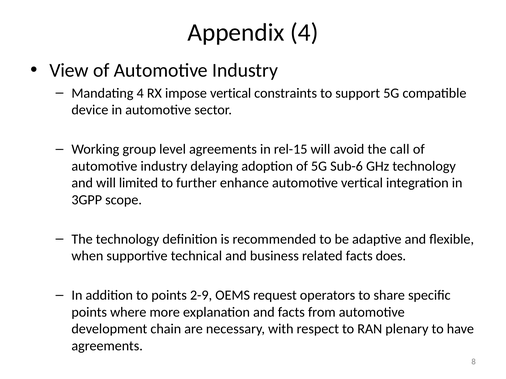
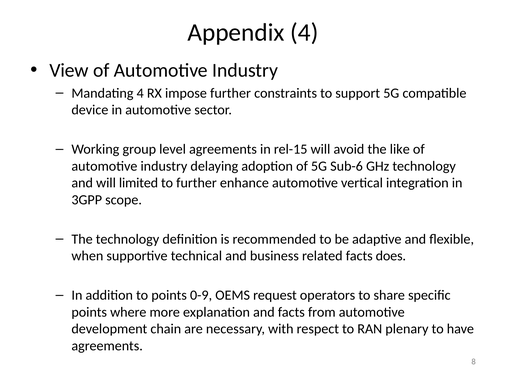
impose vertical: vertical -> further (231, 93)
call: call -> like (400, 149)
2-9: 2-9 -> 0-9 (201, 296)
